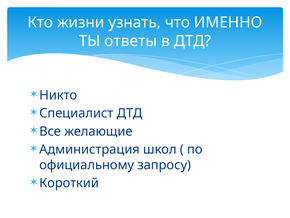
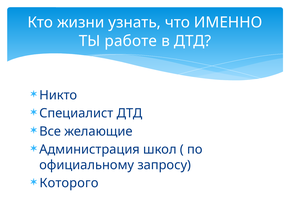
ответы: ответы -> работе (131, 41)
Короткий: Короткий -> Которого (69, 183)
